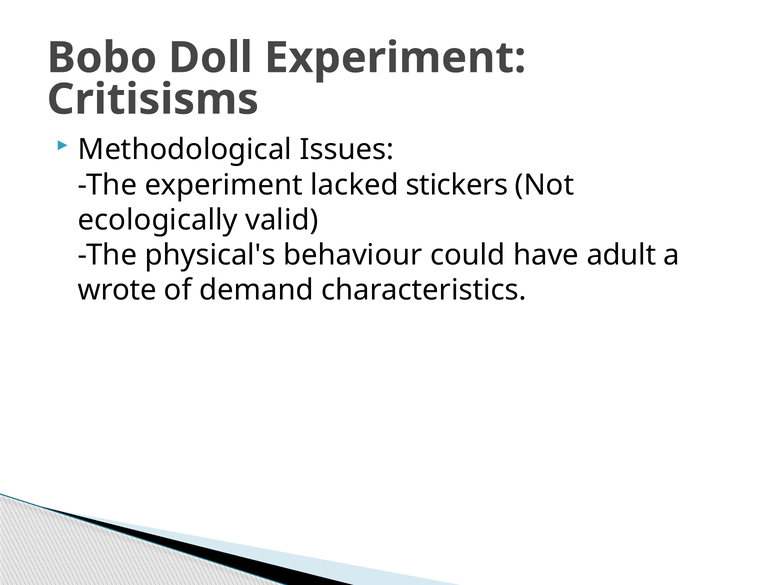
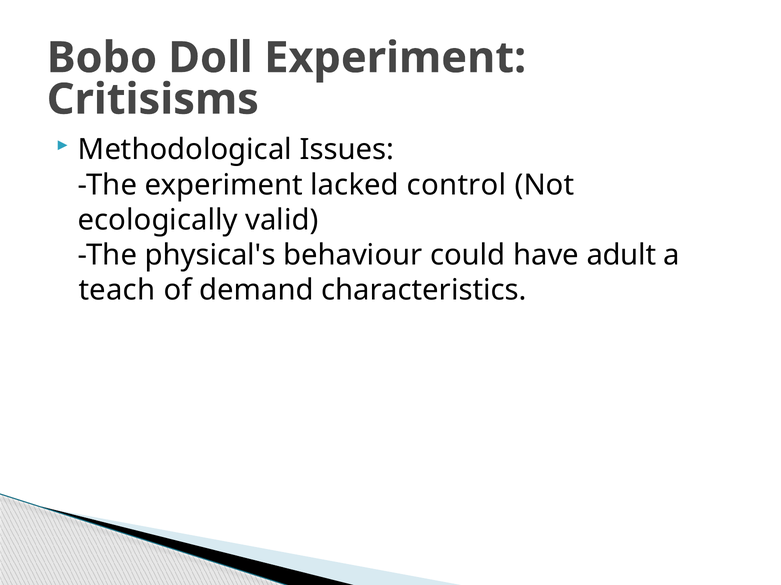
stickers: stickers -> control (457, 185)
wrote: wrote -> teach (117, 291)
